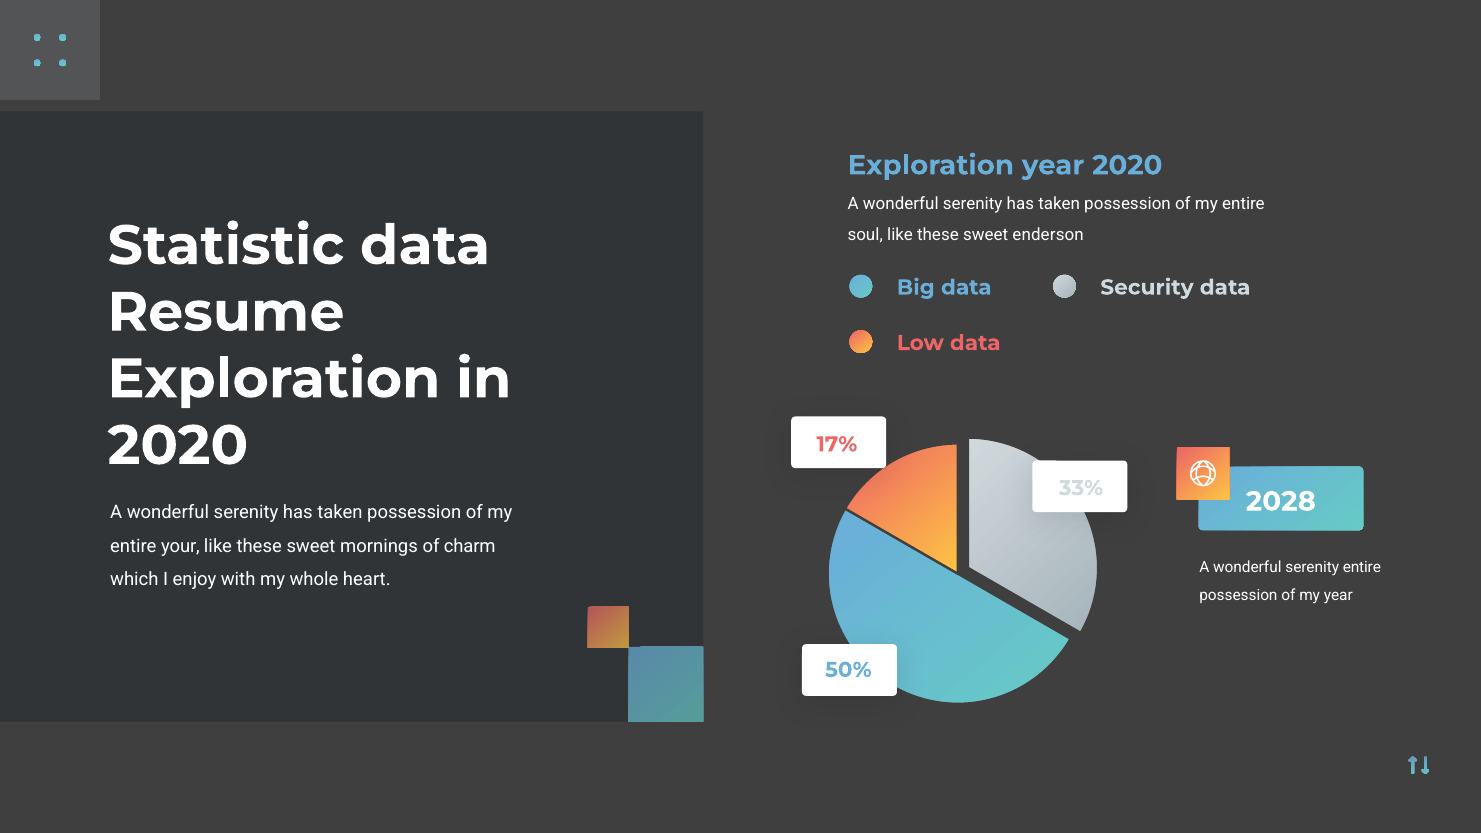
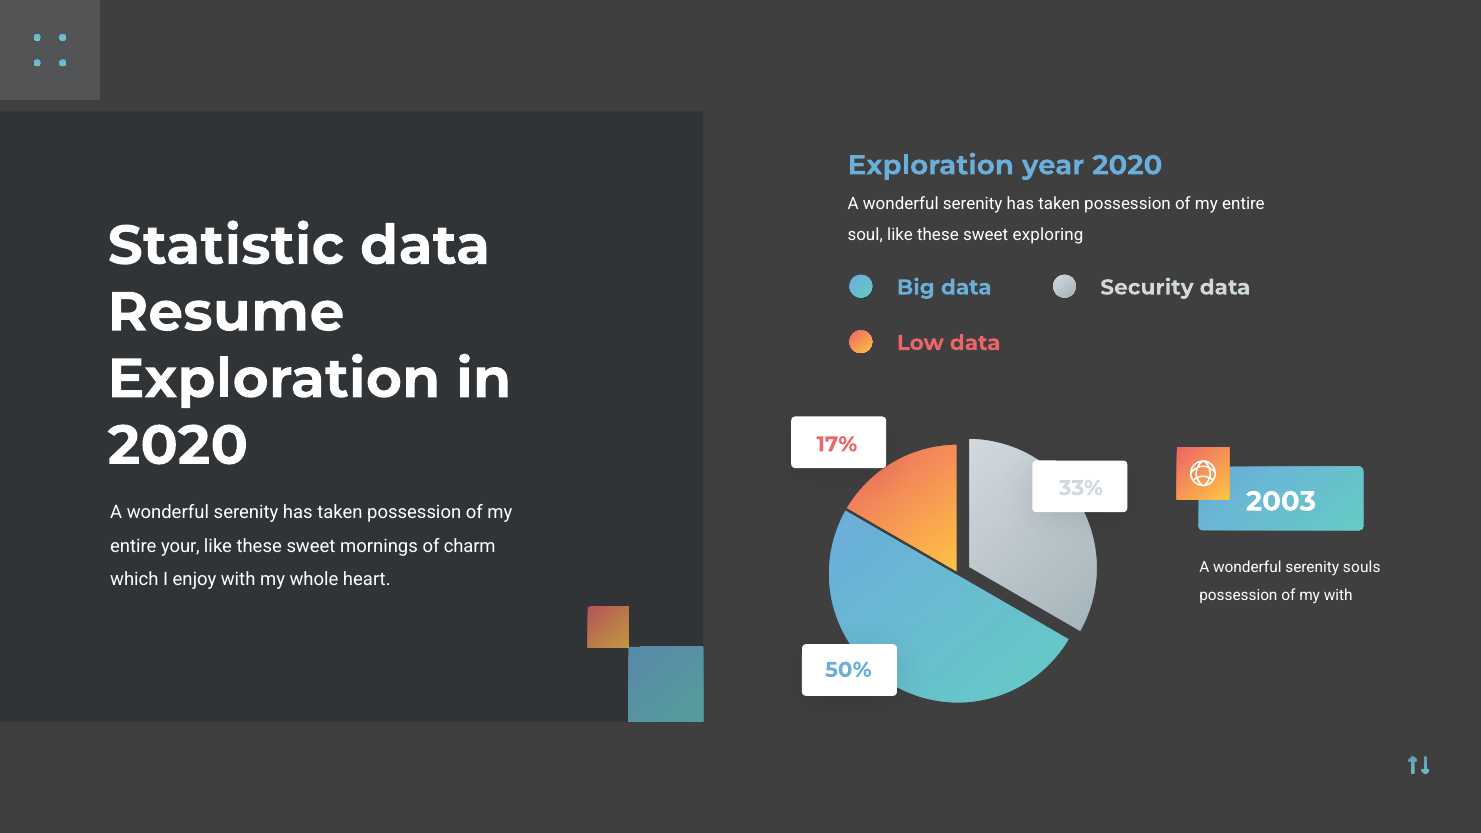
enderson: enderson -> exploring (1048, 234)
2028: 2028 -> 2003 (1281, 501)
serenity entire: entire -> souls (1362, 568)
my year: year -> with (1338, 595)
